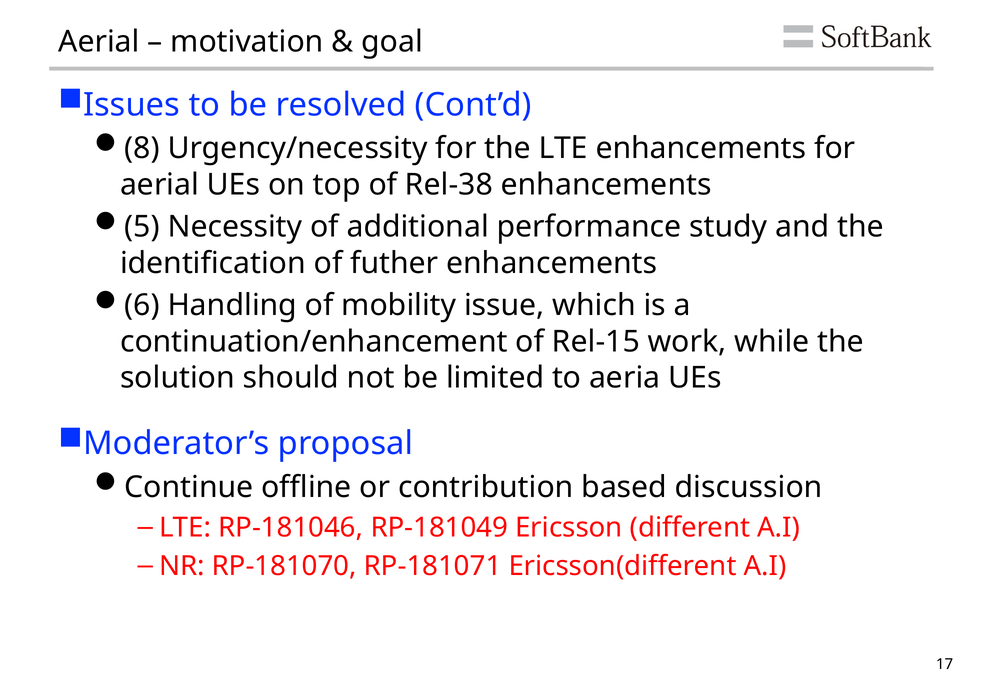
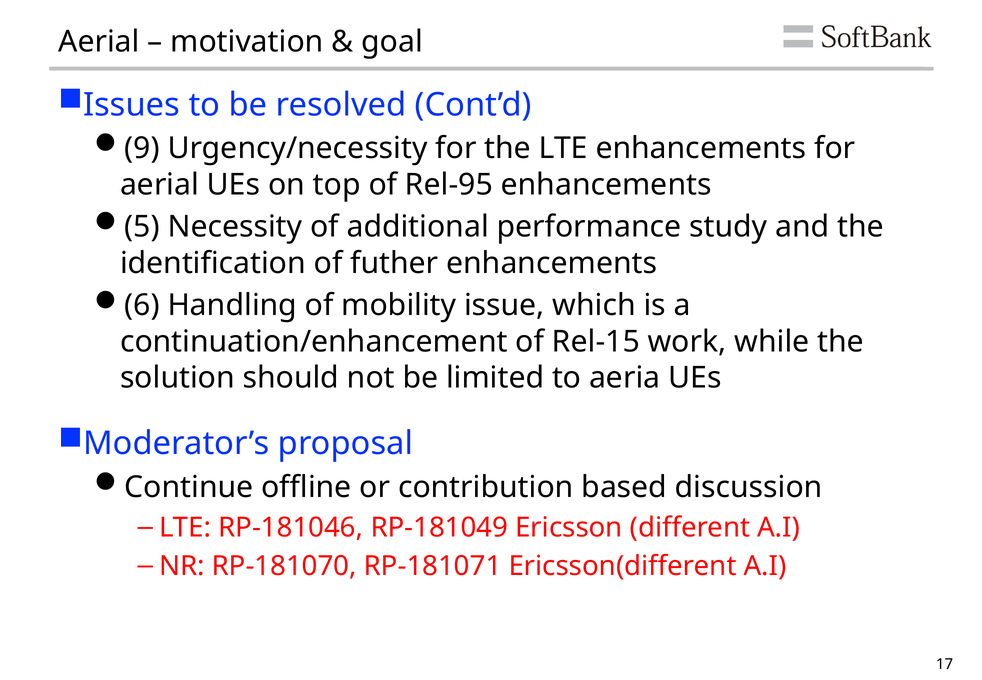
8: 8 -> 9 (142, 148)
Rel-38: Rel-38 -> Rel-95 (449, 185)
